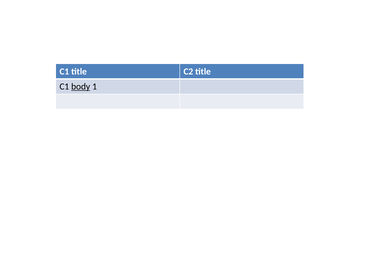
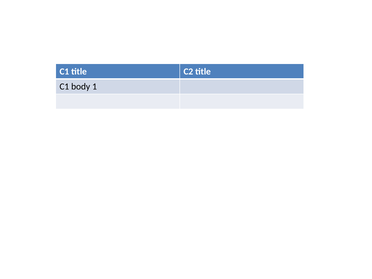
body underline: present -> none (81, 87)
